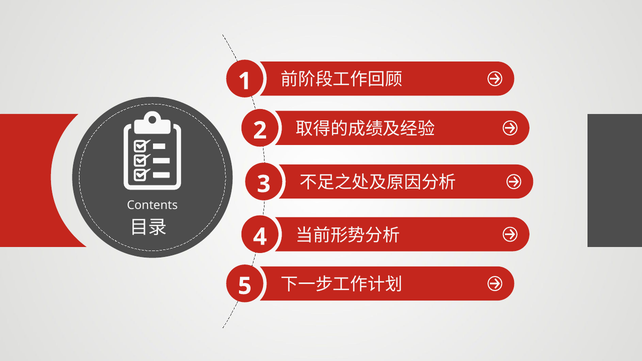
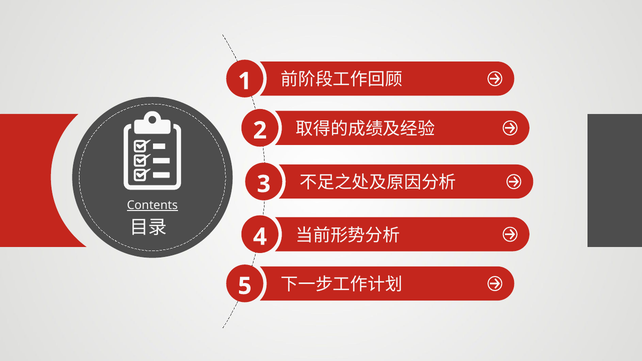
Contents underline: none -> present (152, 205)
